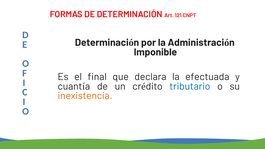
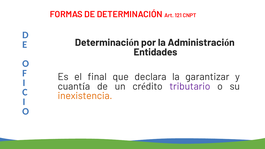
Imponible: Imponible -> Entidades (155, 52)
efectuada: efectuada -> garantizar (207, 77)
tributario colour: blue -> purple (190, 86)
